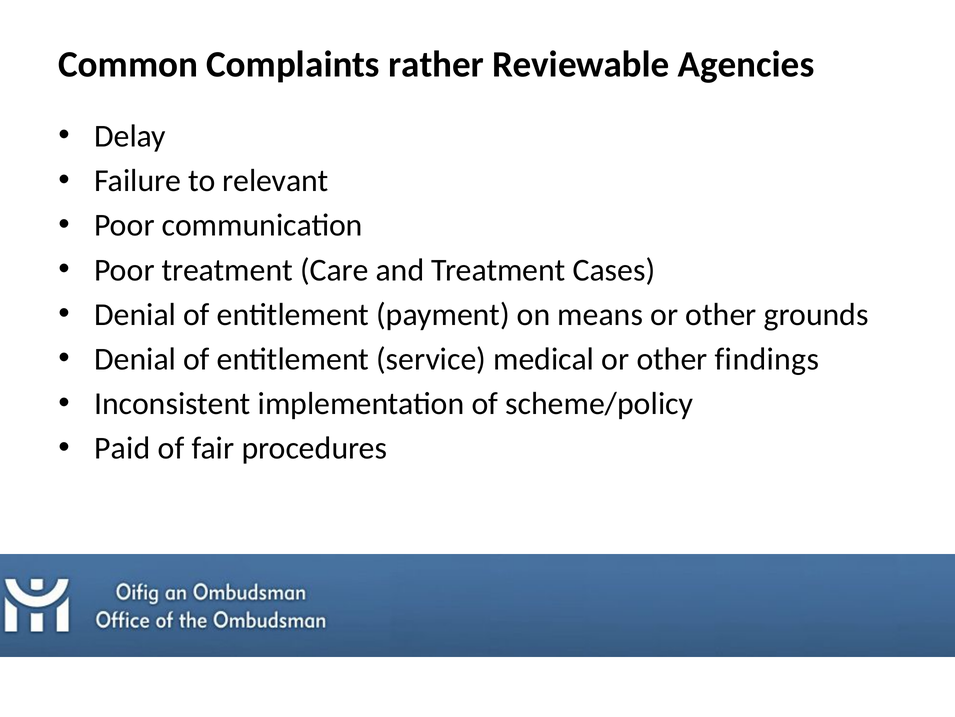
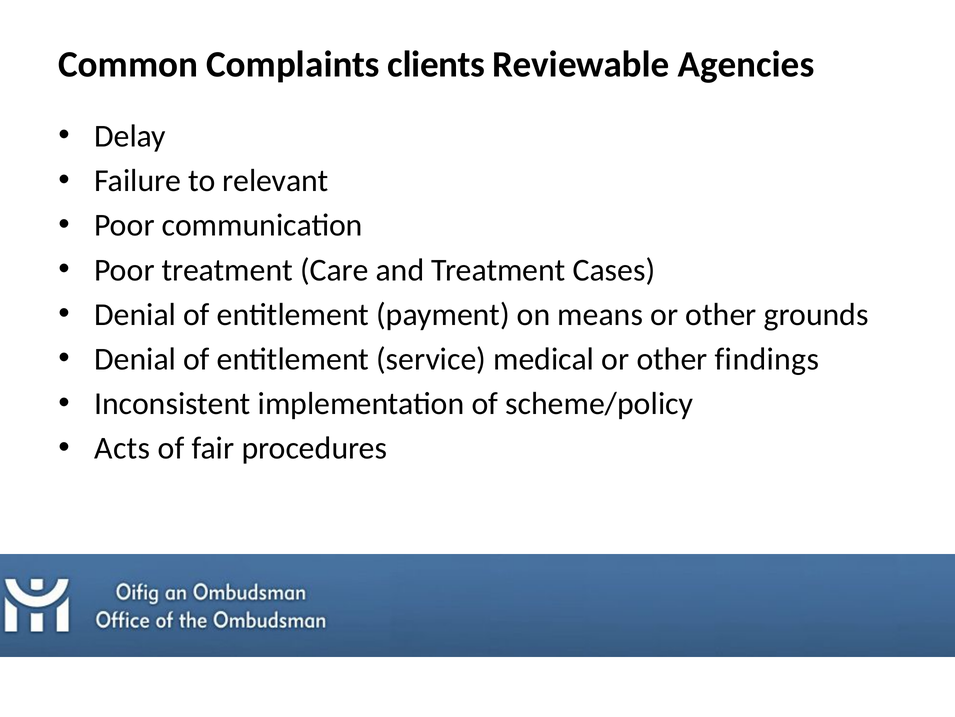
rather: rather -> clients (436, 64)
Paid: Paid -> Acts (122, 448)
